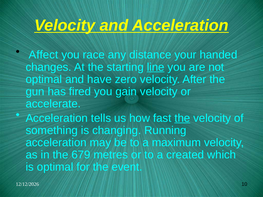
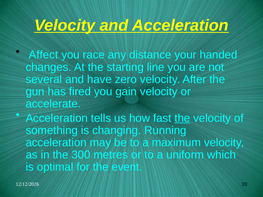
line underline: present -> none (156, 67)
optimal: optimal -> several (44, 79)
679: 679 -> 300 (81, 155)
created: created -> uniform (185, 155)
